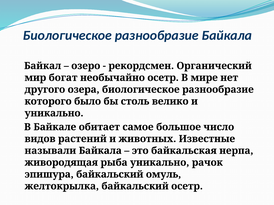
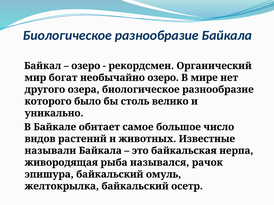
необычайно осетр: осетр -> озеро (163, 78)
рыба уникально: уникально -> назывался (160, 163)
